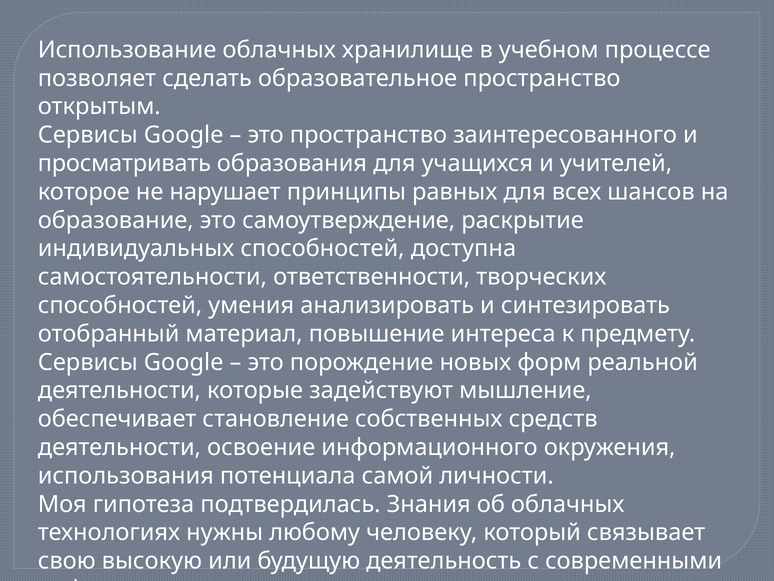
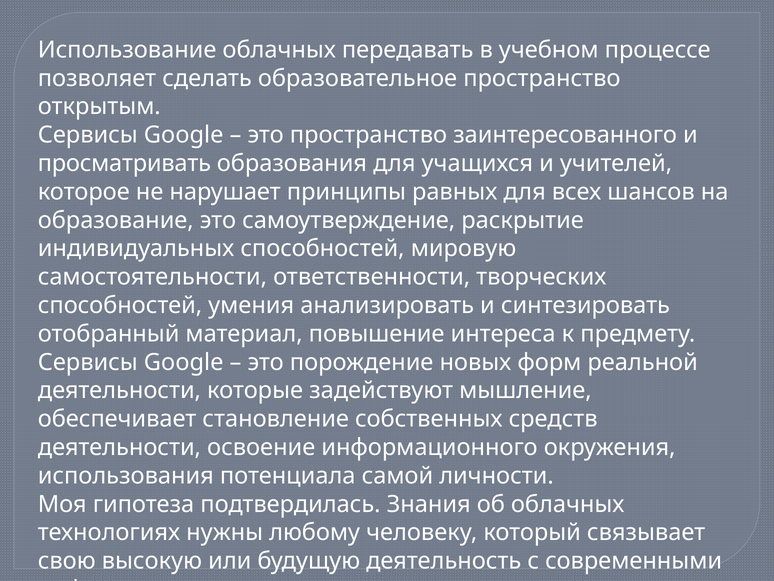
хранилище: хранилище -> передавать (408, 50)
доступна: доступна -> мировую (464, 248)
